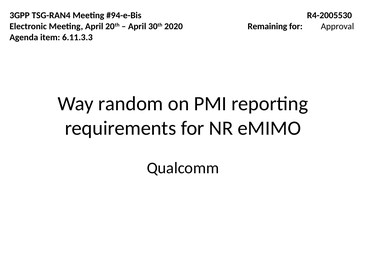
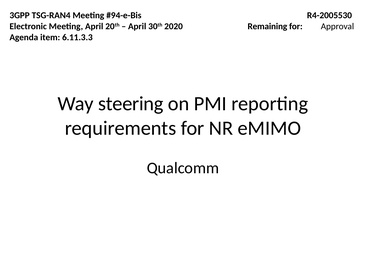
random: random -> steering (131, 104)
